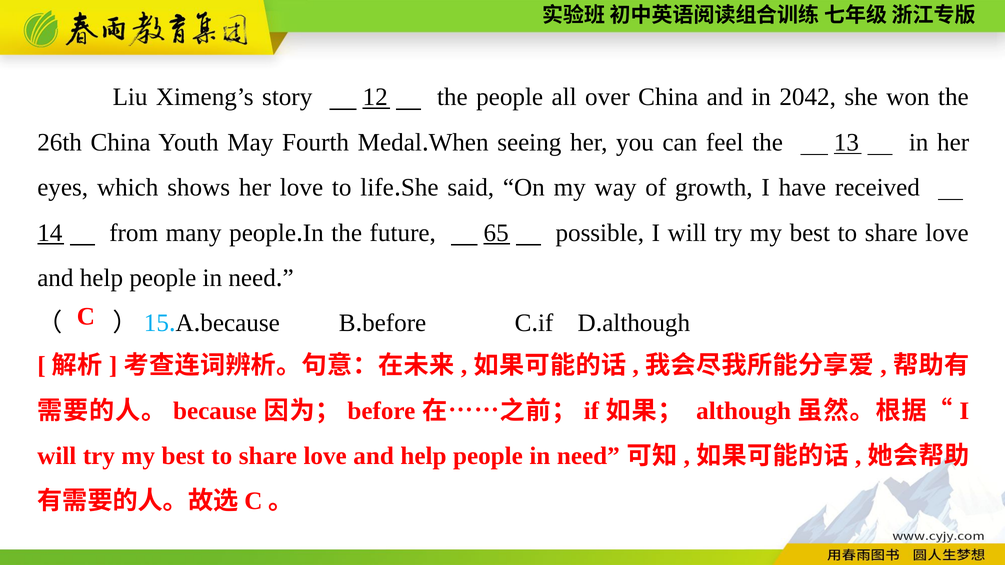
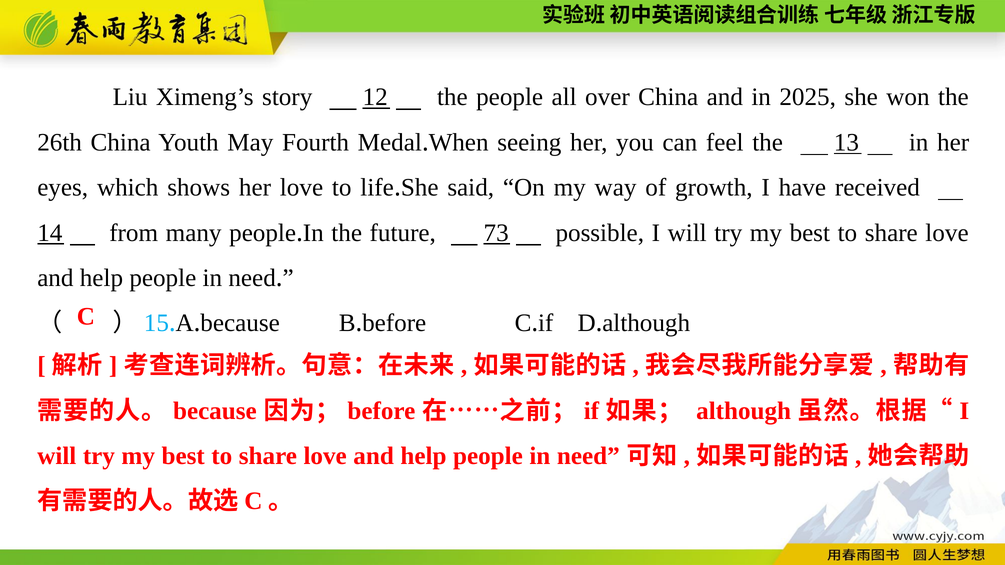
2042: 2042 -> 2025 (808, 97)
65: 65 -> 73 (496, 233)
